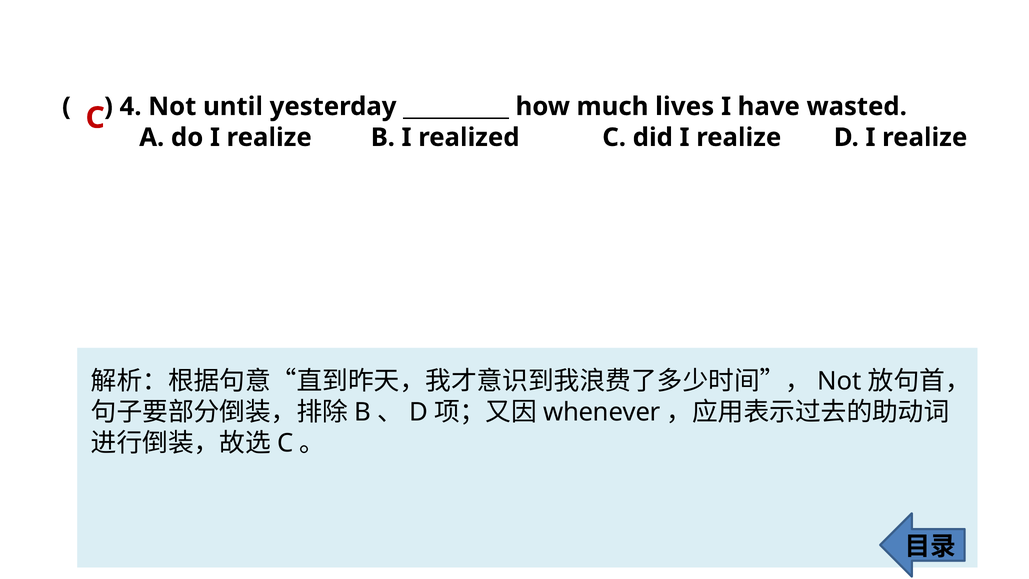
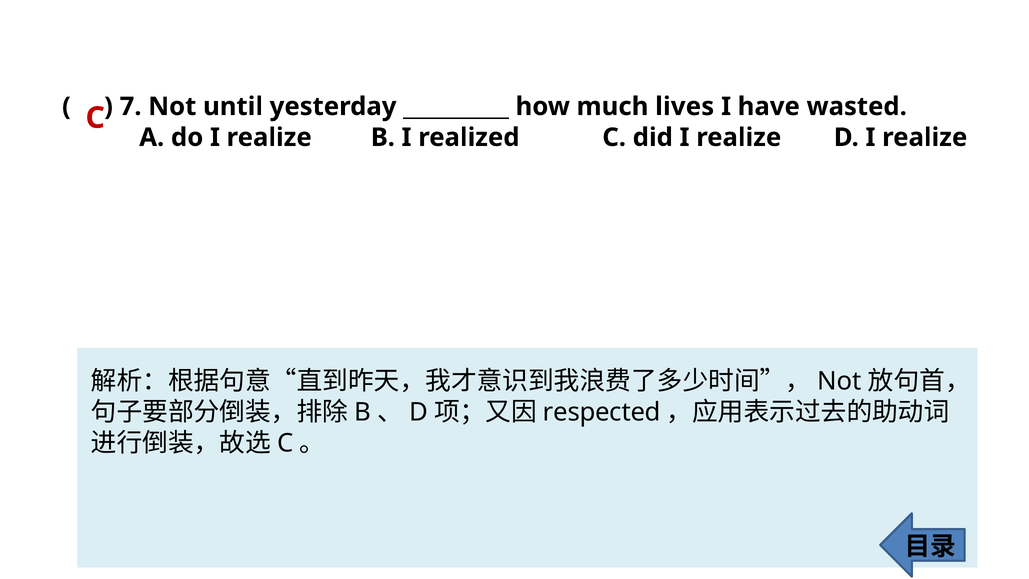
4: 4 -> 7 (131, 107)
whenever: whenever -> respected (602, 412)
